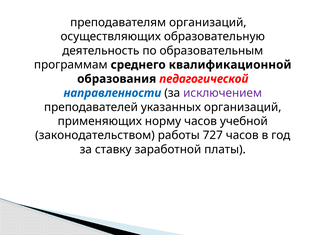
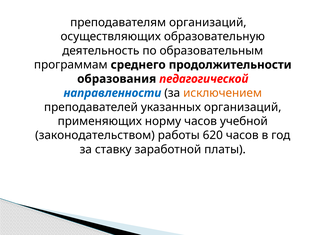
квалификационной: квалификационной -> продолжительности (230, 65)
исключением colour: purple -> orange (223, 93)
727: 727 -> 620 (213, 135)
